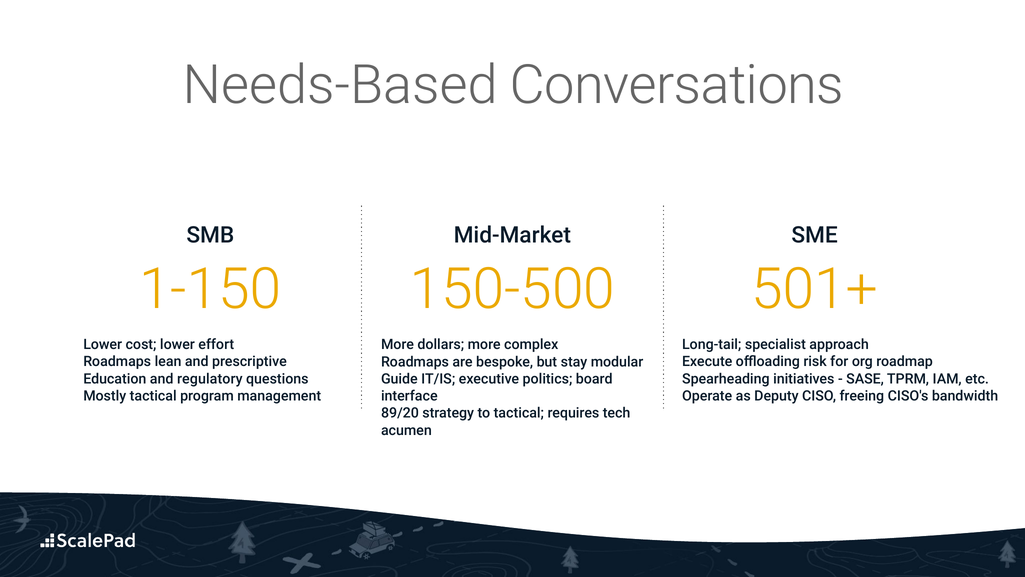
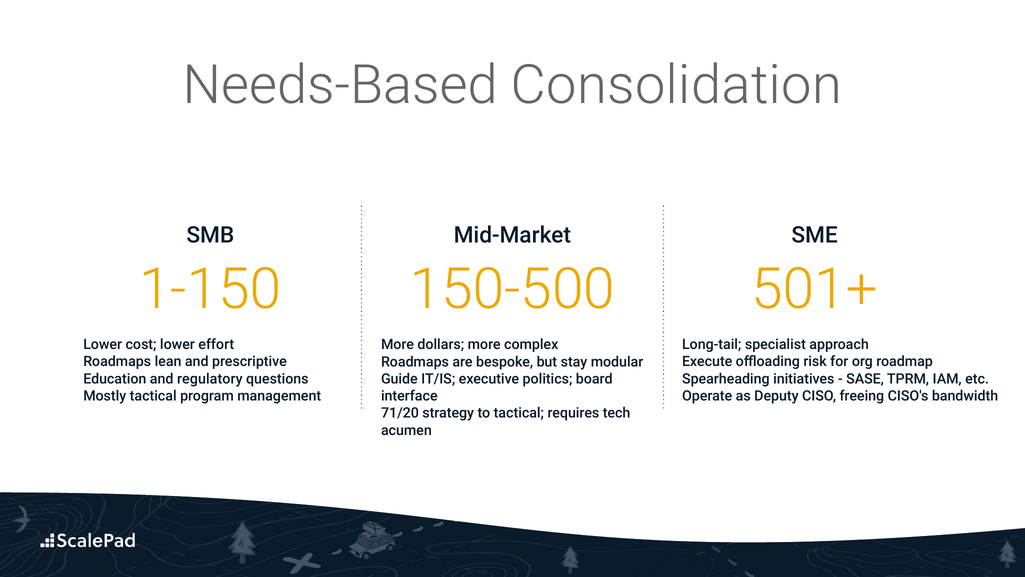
Conversations: Conversations -> Consolidation (676, 86)
89/20: 89/20 -> 71/20 (400, 413)
